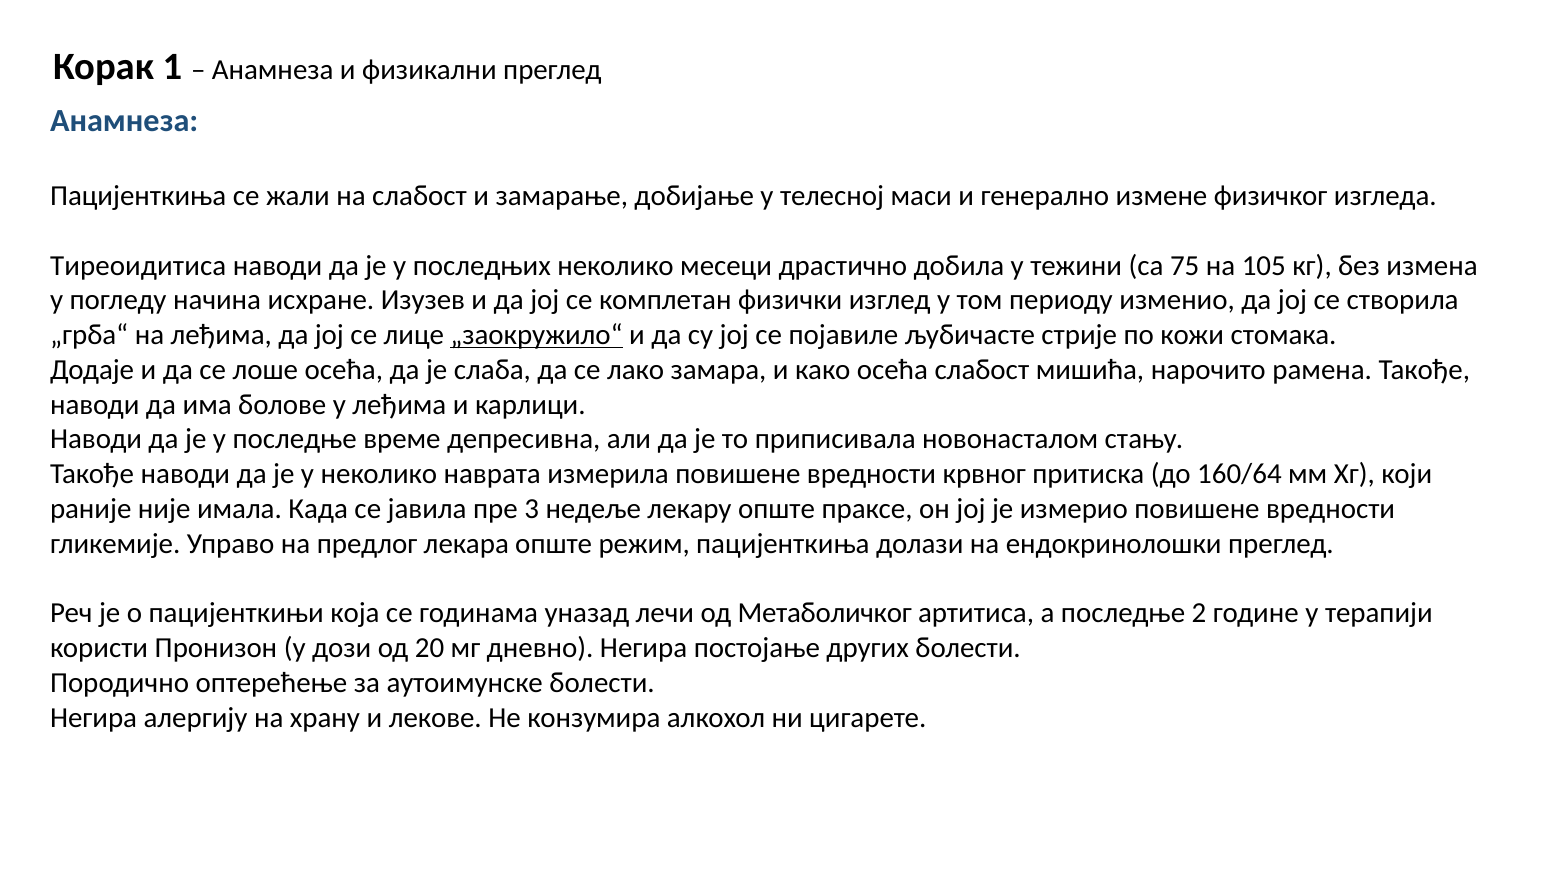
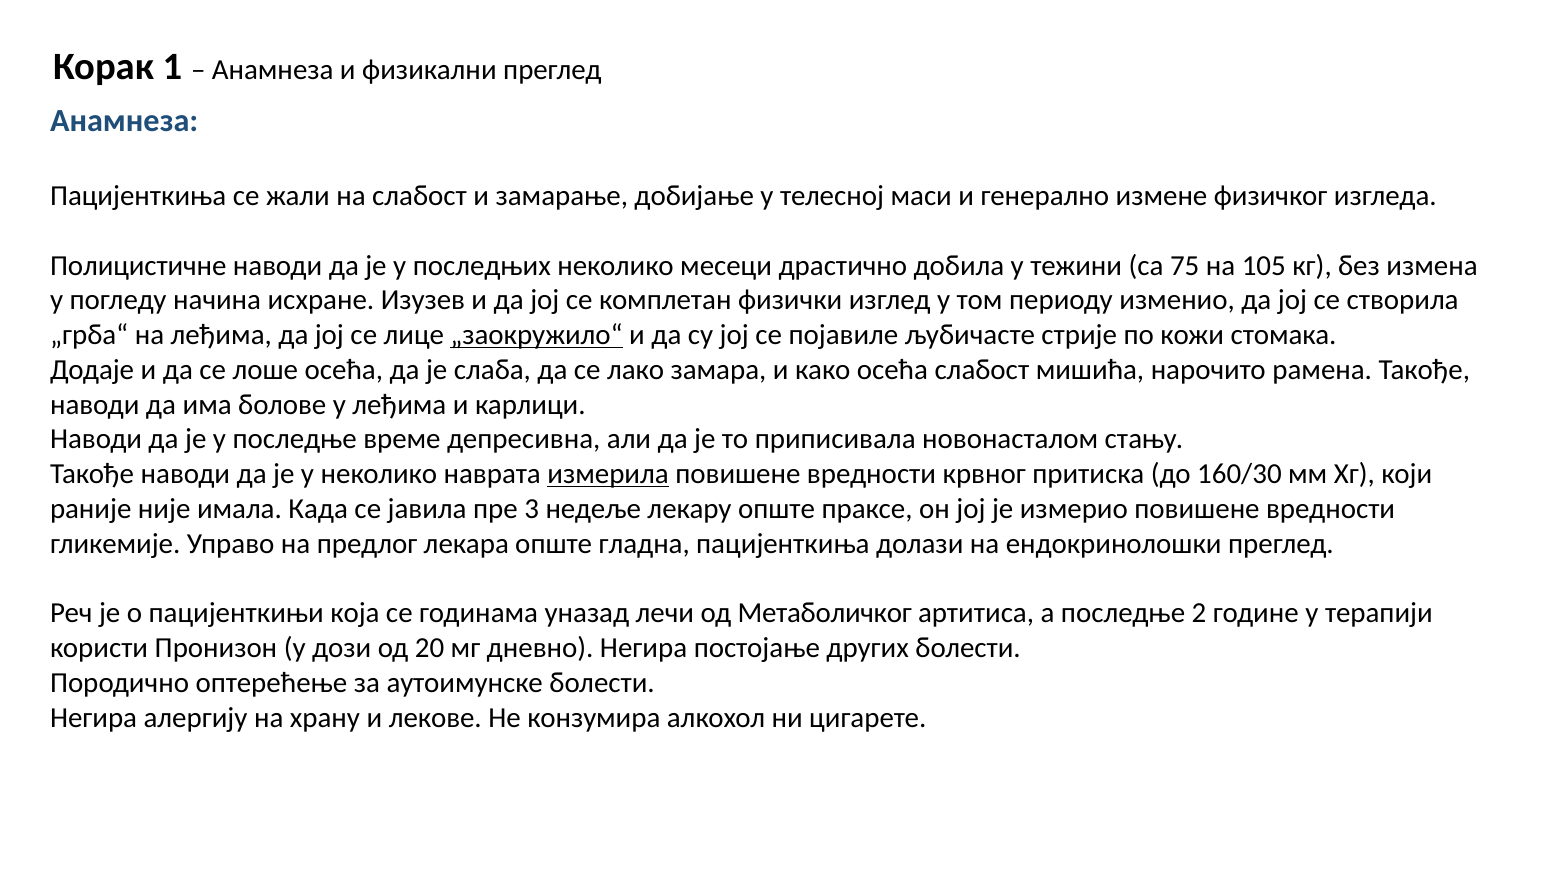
Тиреоидитиса: Тиреоидитиса -> Полицистичне (138, 266)
измерила underline: none -> present (608, 474)
160/64: 160/64 -> 160/30 (1239, 474)
режим: режим -> гладна (644, 544)
